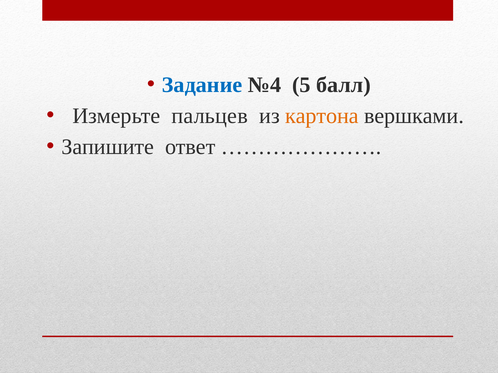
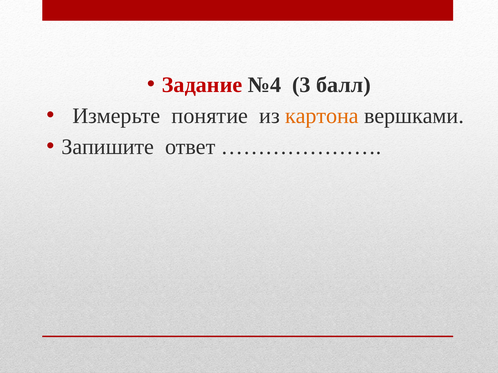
Задание colour: blue -> red (202, 85)
5: 5 -> 3 (301, 85)
пальцев: пальцев -> понятие (210, 116)
